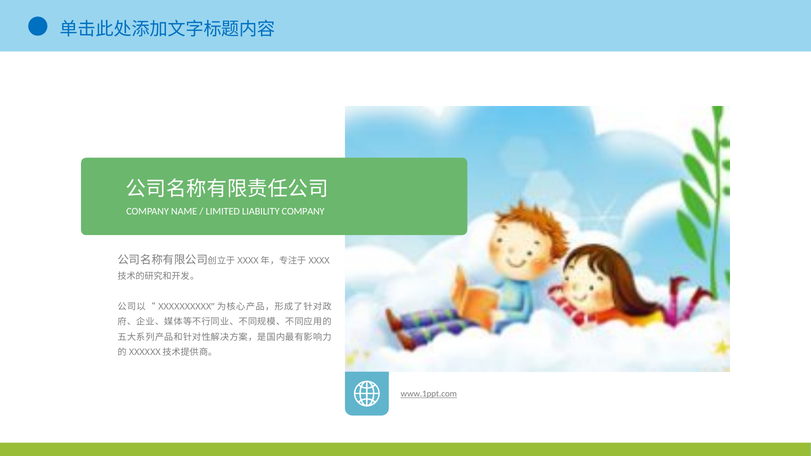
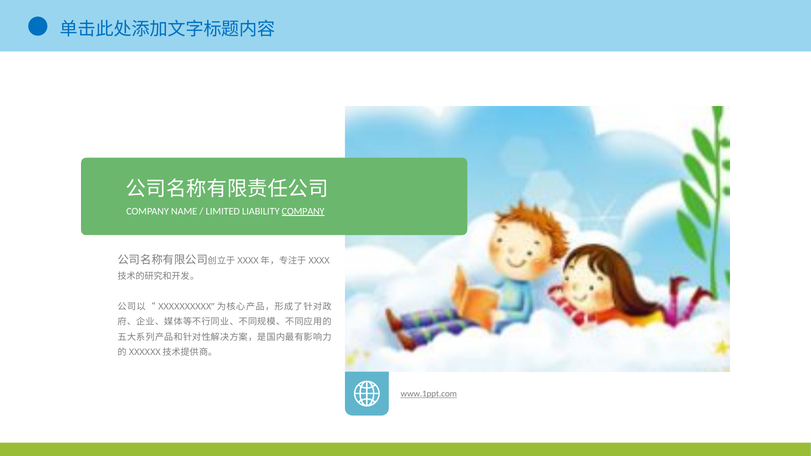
COMPANY underline: none -> present (303, 211)
